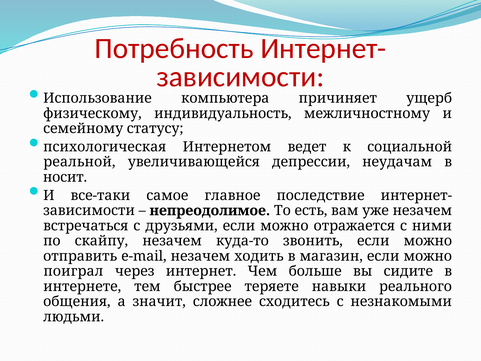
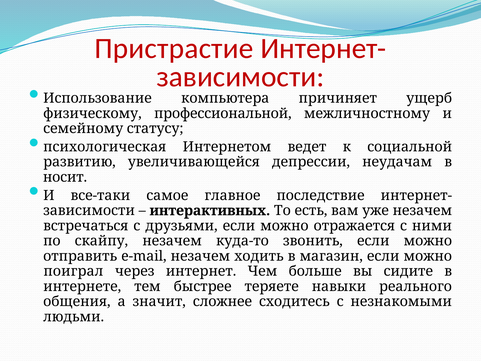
Потребность: Потребность -> Пристрастие (174, 48)
индивидуальность: индивидуальность -> профессиональной (223, 113)
реальной: реальной -> развитию (79, 162)
непреодолимое: непреодолимое -> интерактивных (210, 210)
